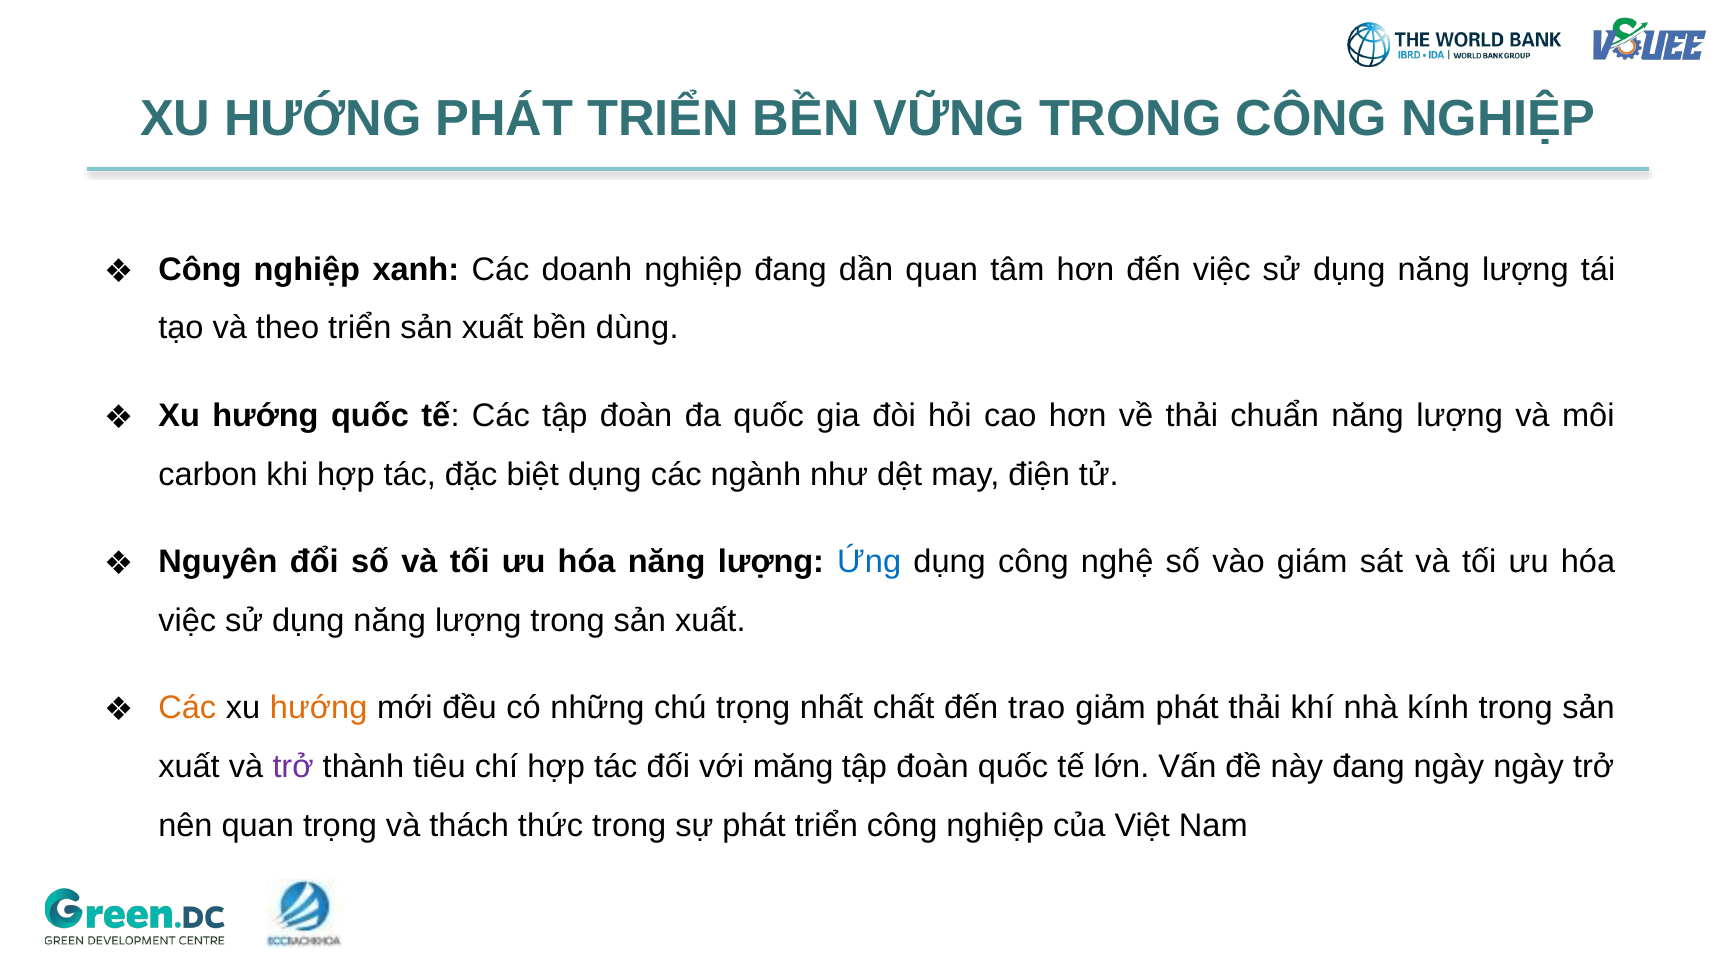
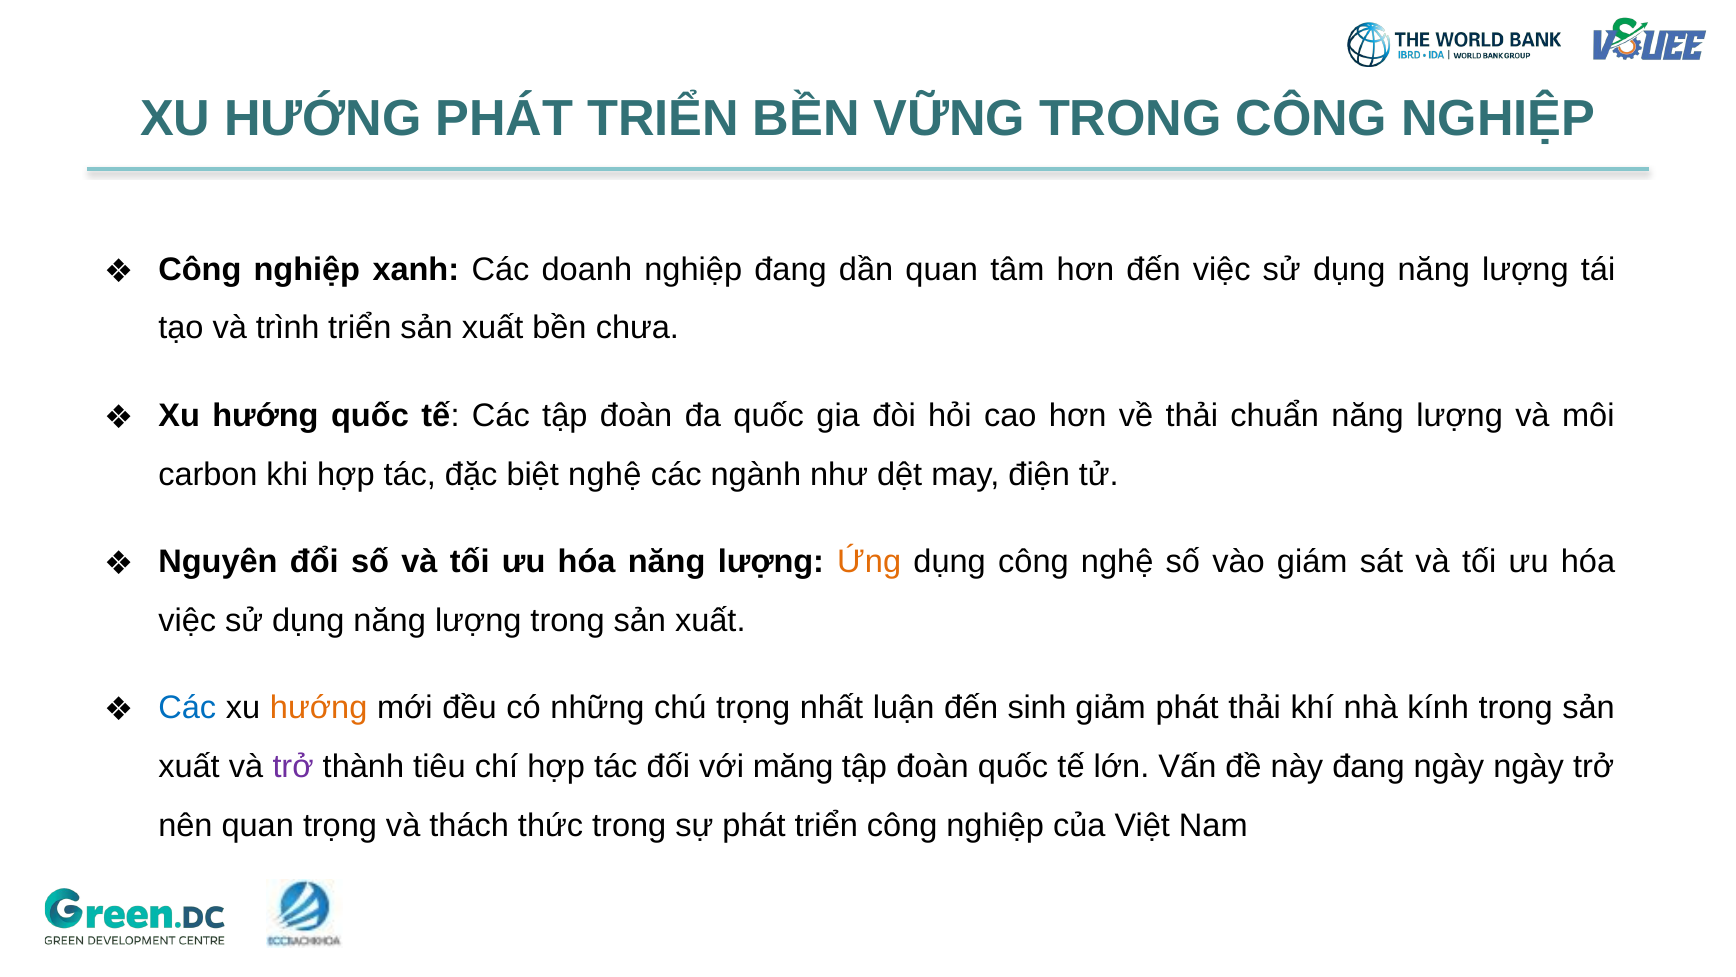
theo: theo -> trình (288, 328)
dùng: dùng -> chưa (637, 328)
biệt dụng: dụng -> nghệ (605, 474)
Ứng colour: blue -> orange (869, 562)
Các colour: orange -> blue (187, 708)
chất: chất -> luận (904, 708)
trao: trao -> sinh (1037, 708)
